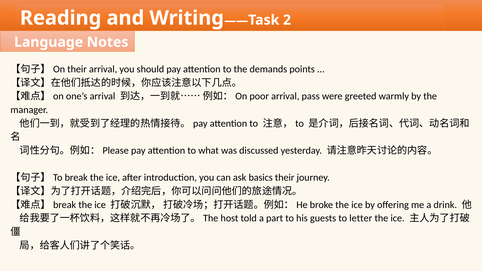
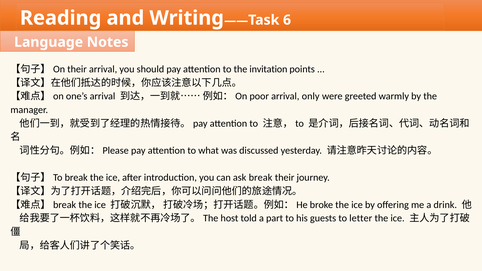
2: 2 -> 6 (287, 20)
demands: demands -> invitation (268, 69)
pass: pass -> only (311, 96)
ask basics: basics -> break (261, 178)
